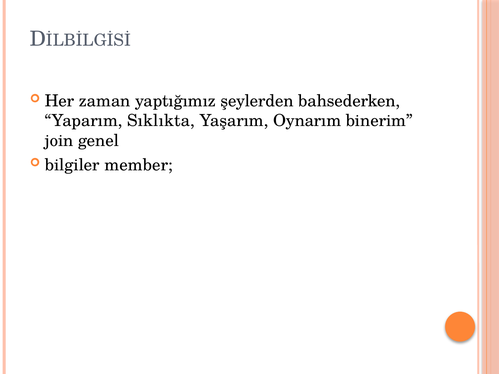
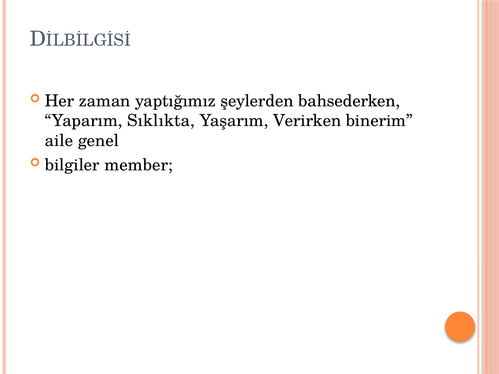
Oynarım: Oynarım -> Verirken (307, 121)
join: join -> aile (59, 141)
